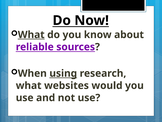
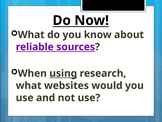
What underline: present -> none (31, 35)
